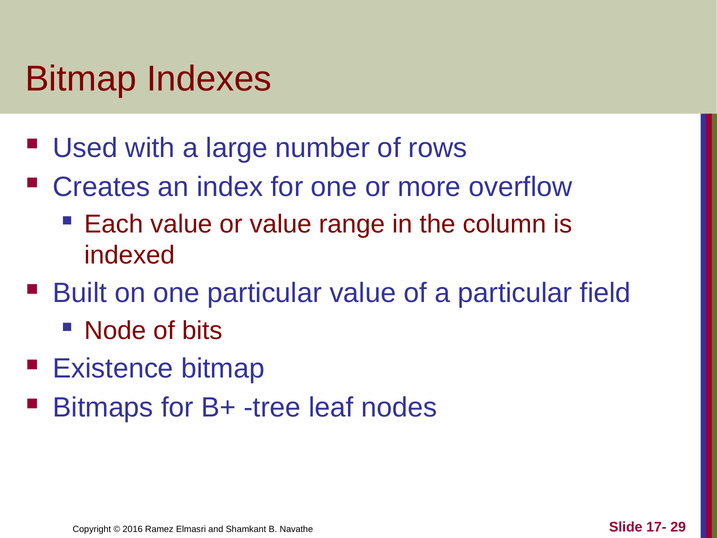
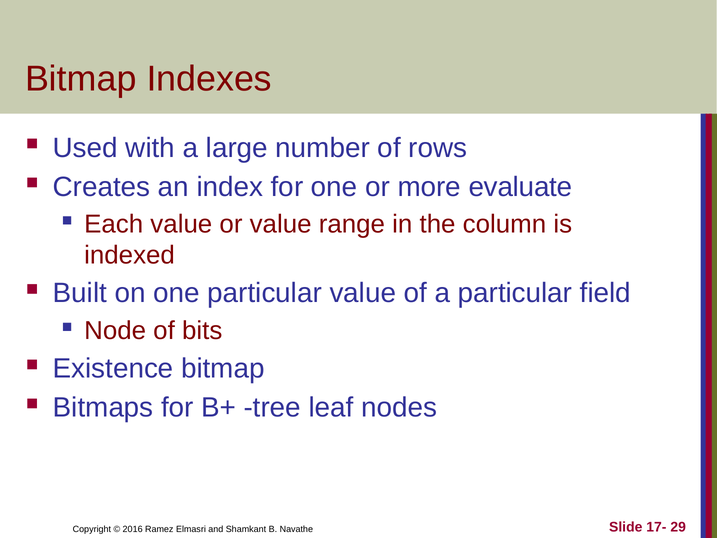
overflow: overflow -> evaluate (521, 187)
